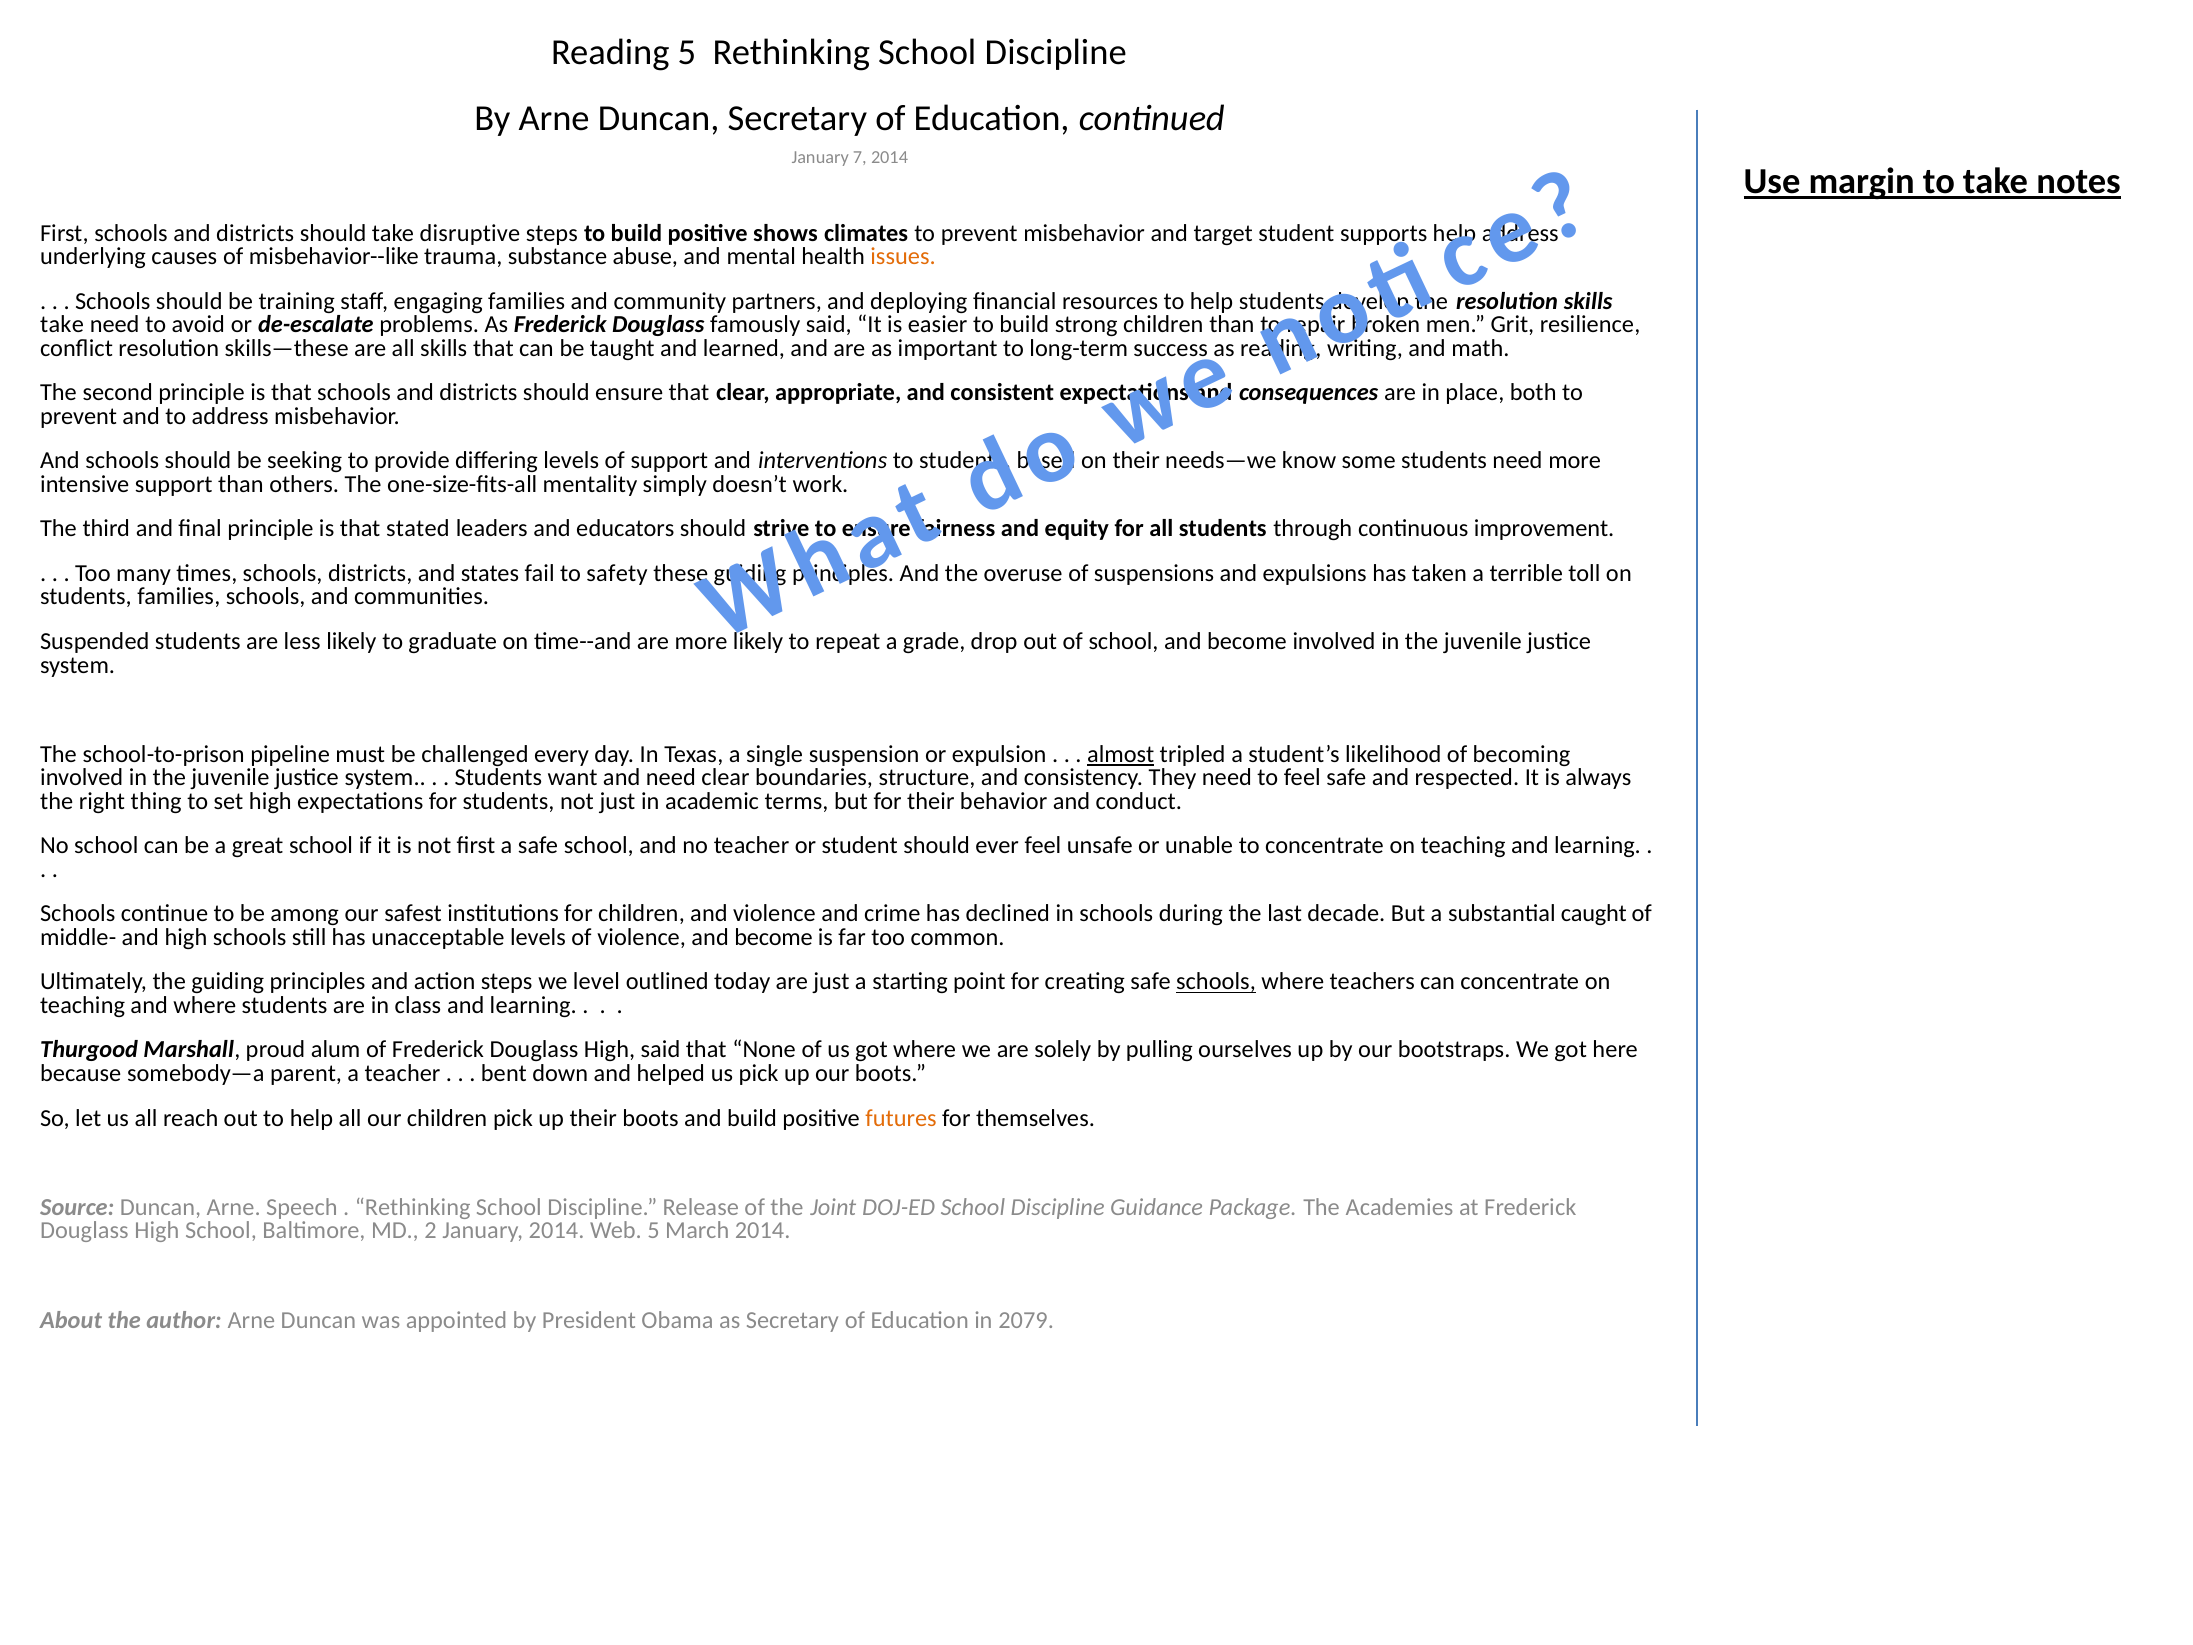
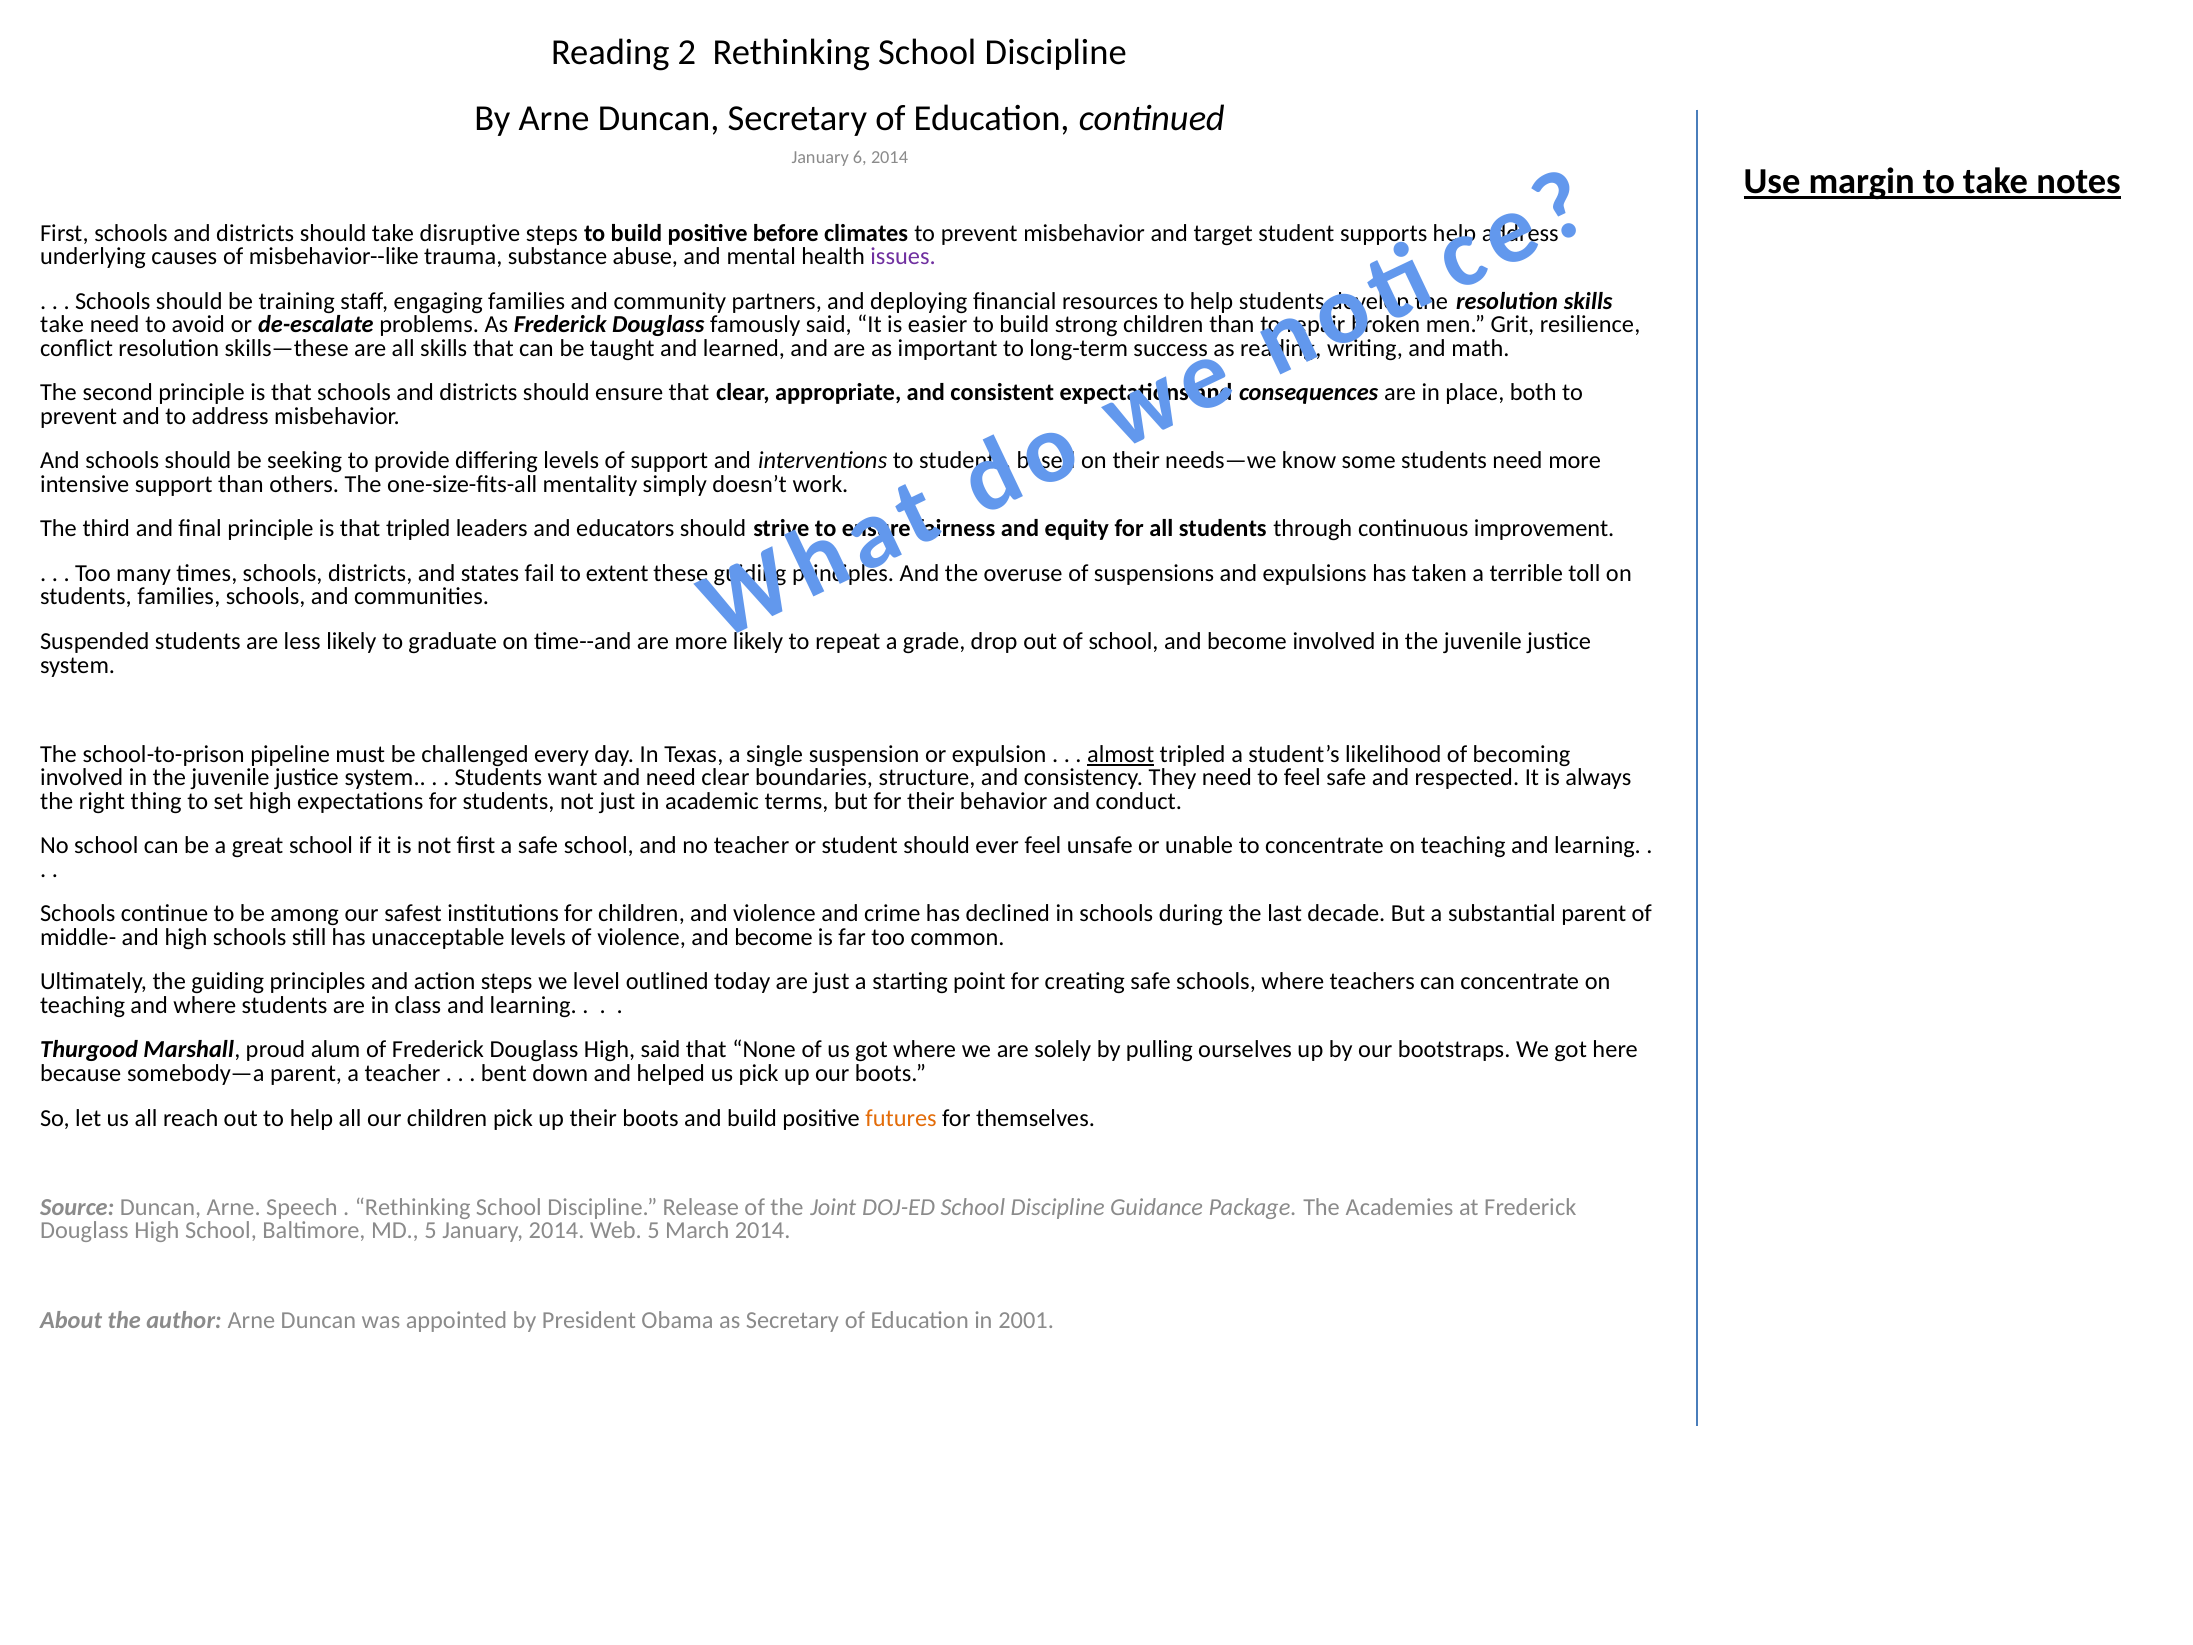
Reading 5: 5 -> 2 (687, 52)
7: 7 -> 6 (860, 158)
shows: shows -> before (786, 233)
issues colour: orange -> purple (903, 257)
that stated: stated -> tripled (418, 529)
safety: safety -> extent (617, 574)
substantial caught: caught -> parent (1594, 914)
schools underline: present -> none (1216, 982)
MD 2: 2 -> 5 (431, 1231)
2079: 2079 -> 2001 (1026, 1320)
